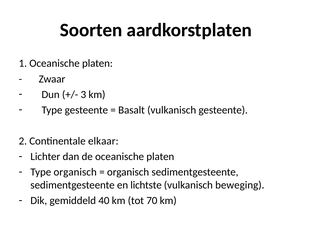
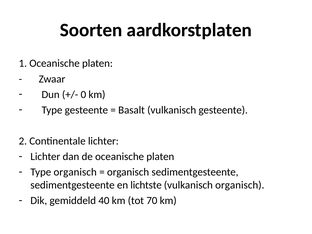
3: 3 -> 0 (83, 94)
Continentale elkaar: elkaar -> lichter (103, 141)
vulkanisch beweging: beweging -> organisch (240, 185)
